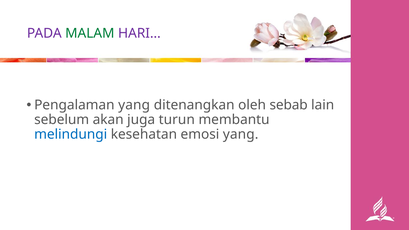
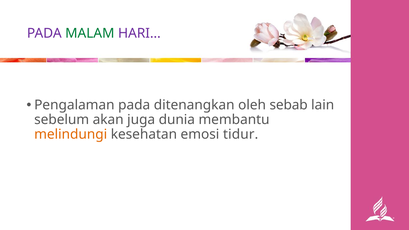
Pengalaman yang: yang -> pada (134, 105)
turun: turun -> dunia (177, 120)
melindungi colour: blue -> orange (71, 135)
emosi yang: yang -> tidur (241, 135)
